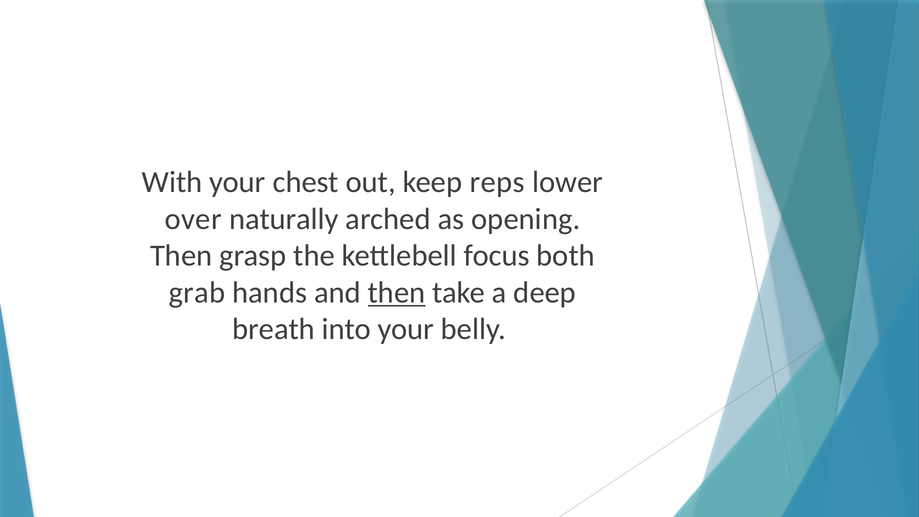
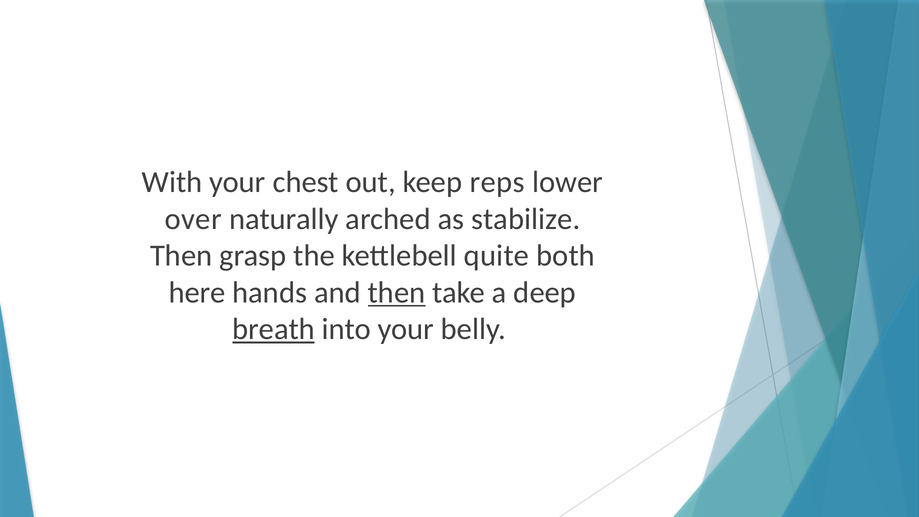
opening: opening -> stabilize (526, 219)
focus: focus -> quite (496, 256)
grab: grab -> here (197, 293)
breath underline: none -> present (274, 329)
